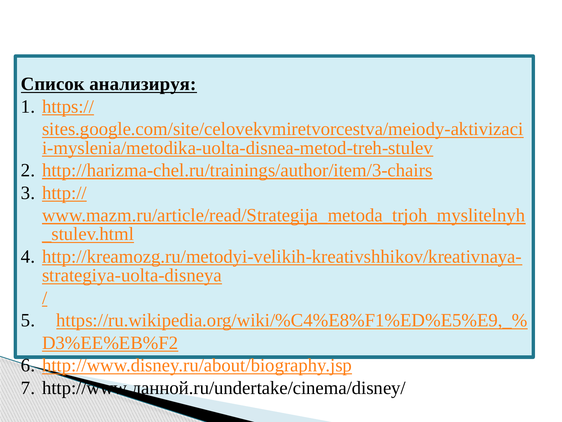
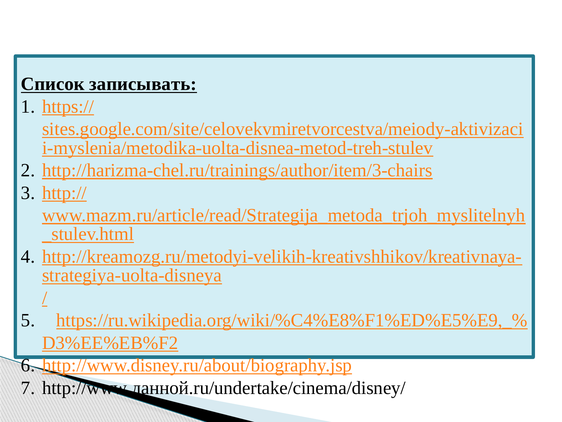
анализируя: анализируя -> записывать (143, 84)
